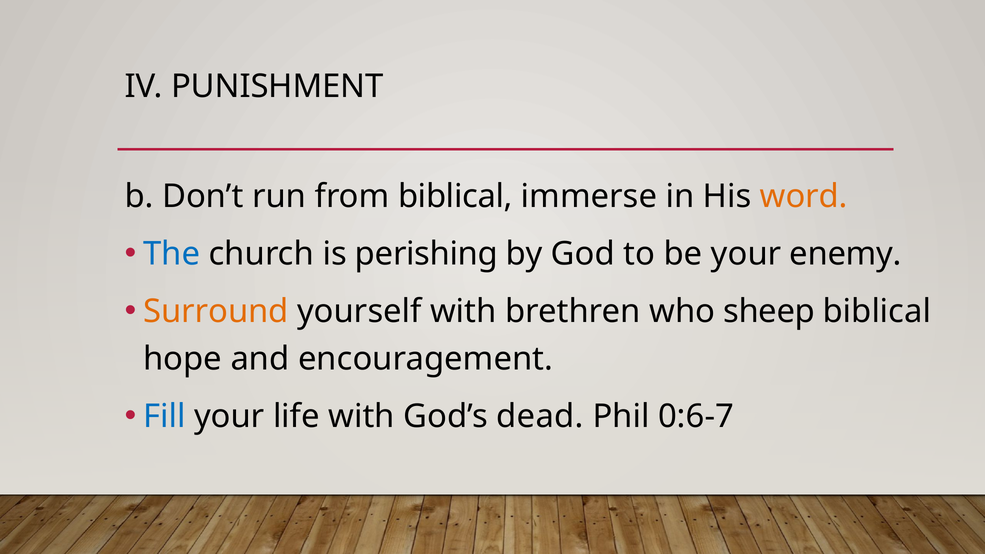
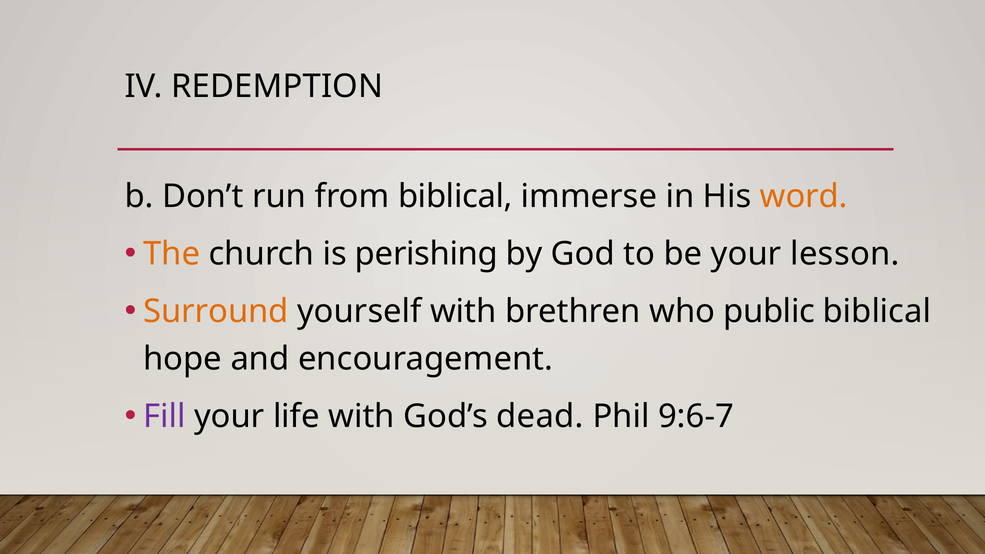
PUNISHMENT: PUNISHMENT -> REDEMPTION (277, 86)
The colour: blue -> orange (172, 254)
enemy: enemy -> lesson (845, 254)
sheep: sheep -> public (769, 312)
Fill colour: blue -> purple (164, 417)
0:6-7: 0:6-7 -> 9:6-7 (696, 417)
